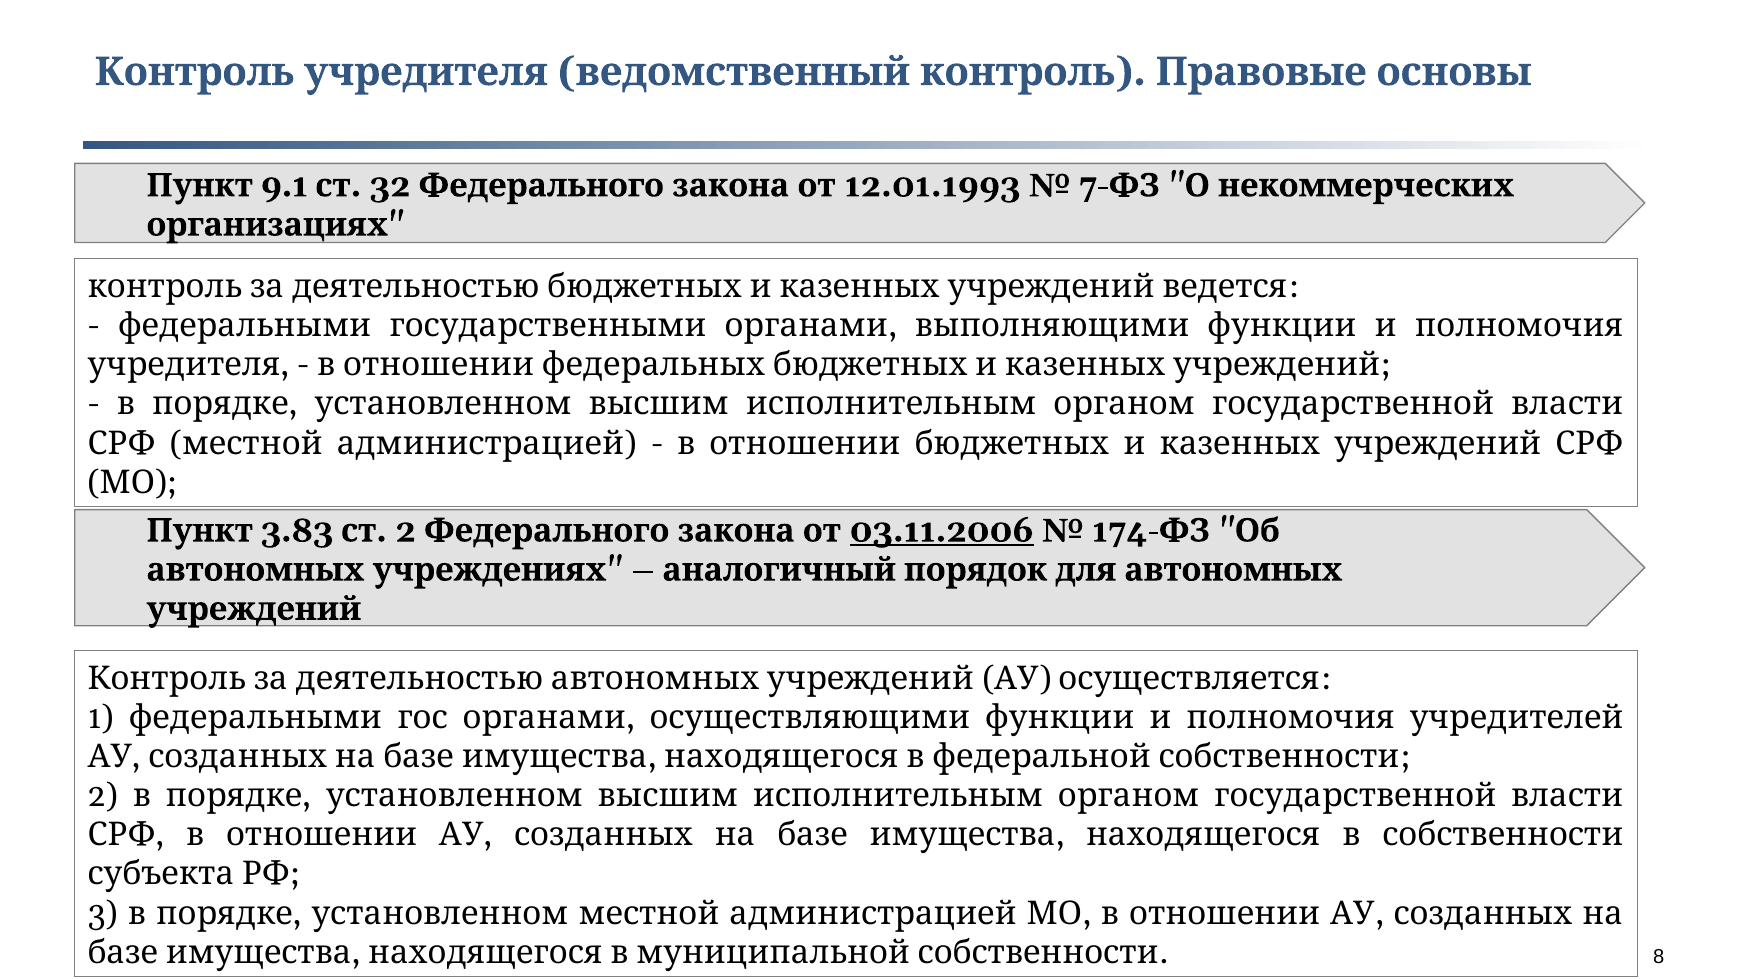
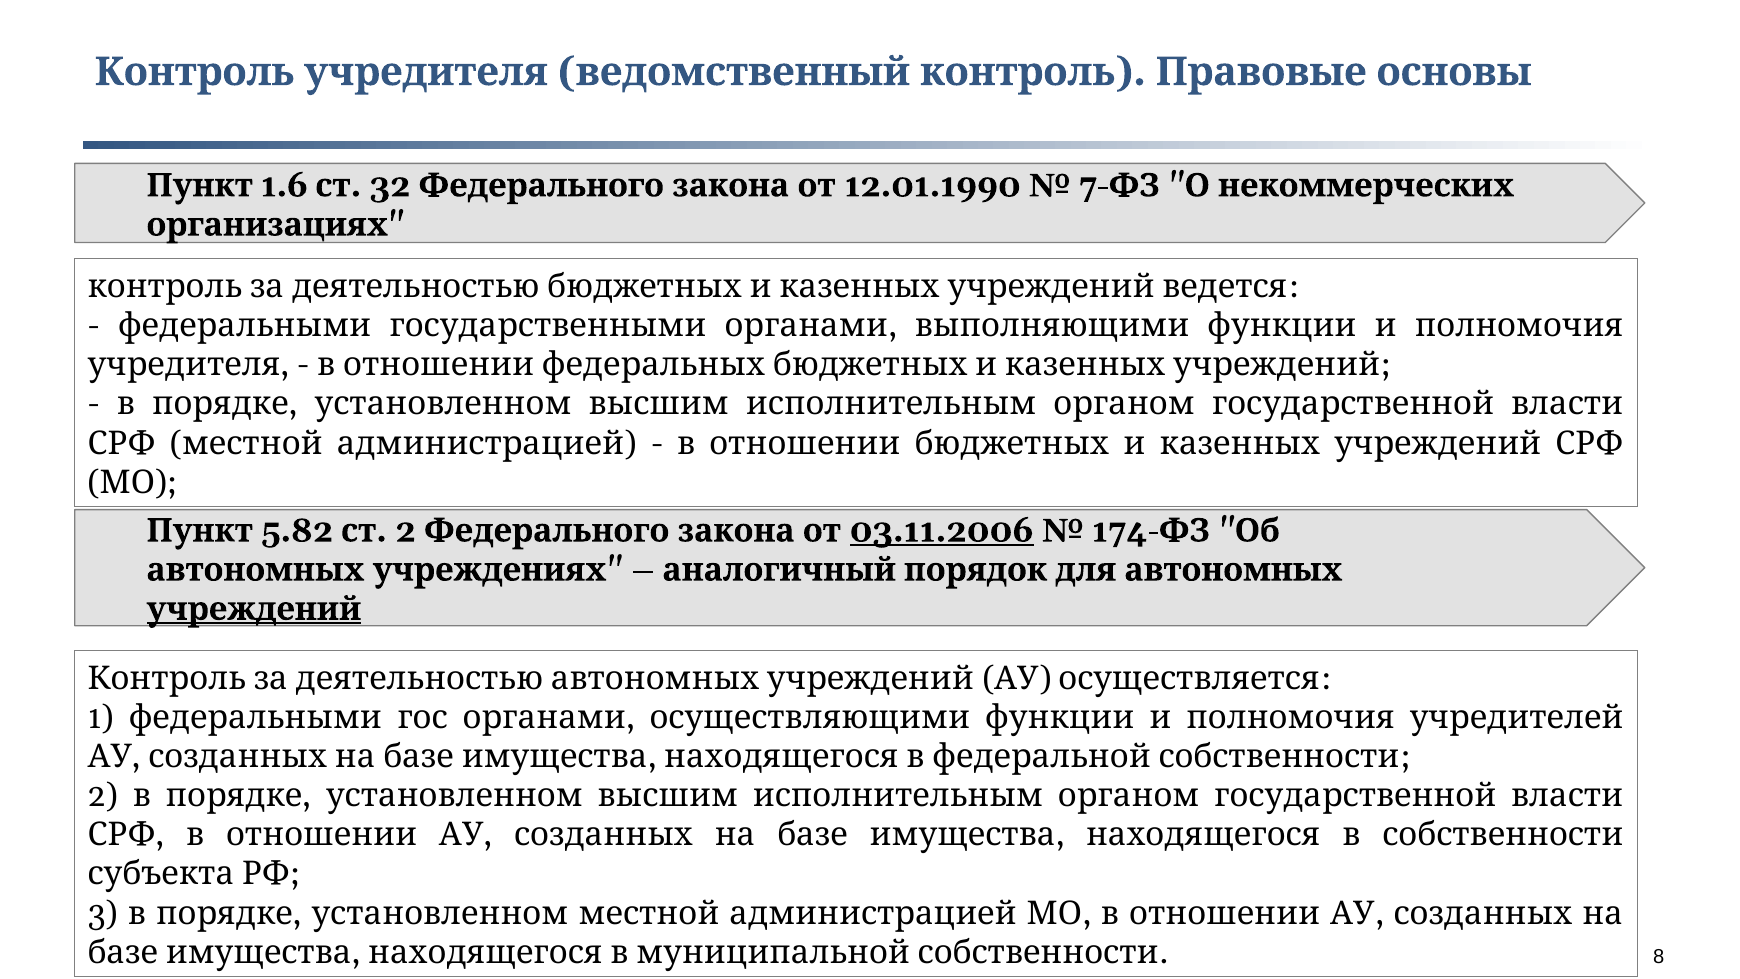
9.1: 9.1 -> 1.6 (284, 186)
12.01.1993: 12.01.1993 -> 12.01.1990 (933, 186)
3.83: 3.83 -> 5.82 (297, 531)
учреждений underline: none -> present (254, 609)
